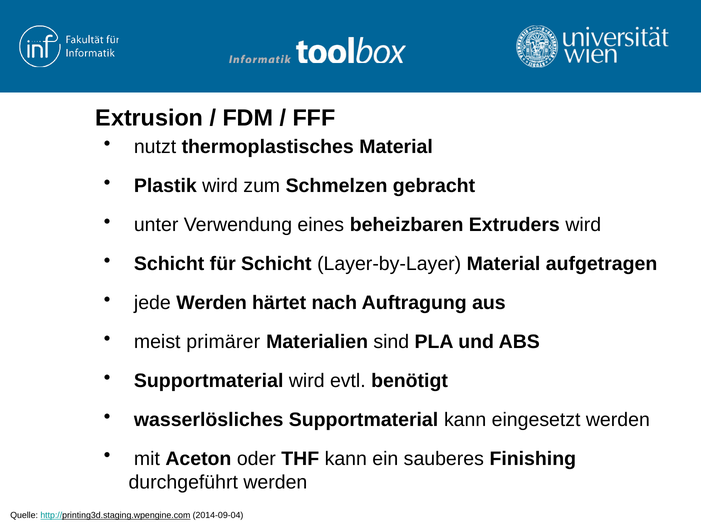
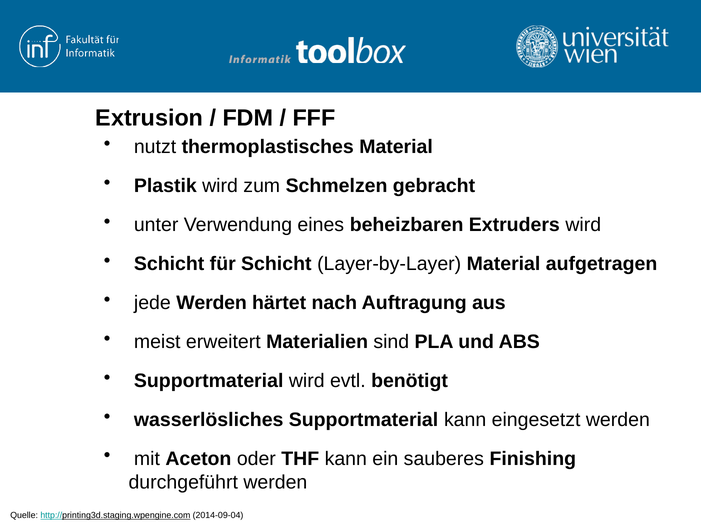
primärer: primärer -> erweitert (223, 342)
